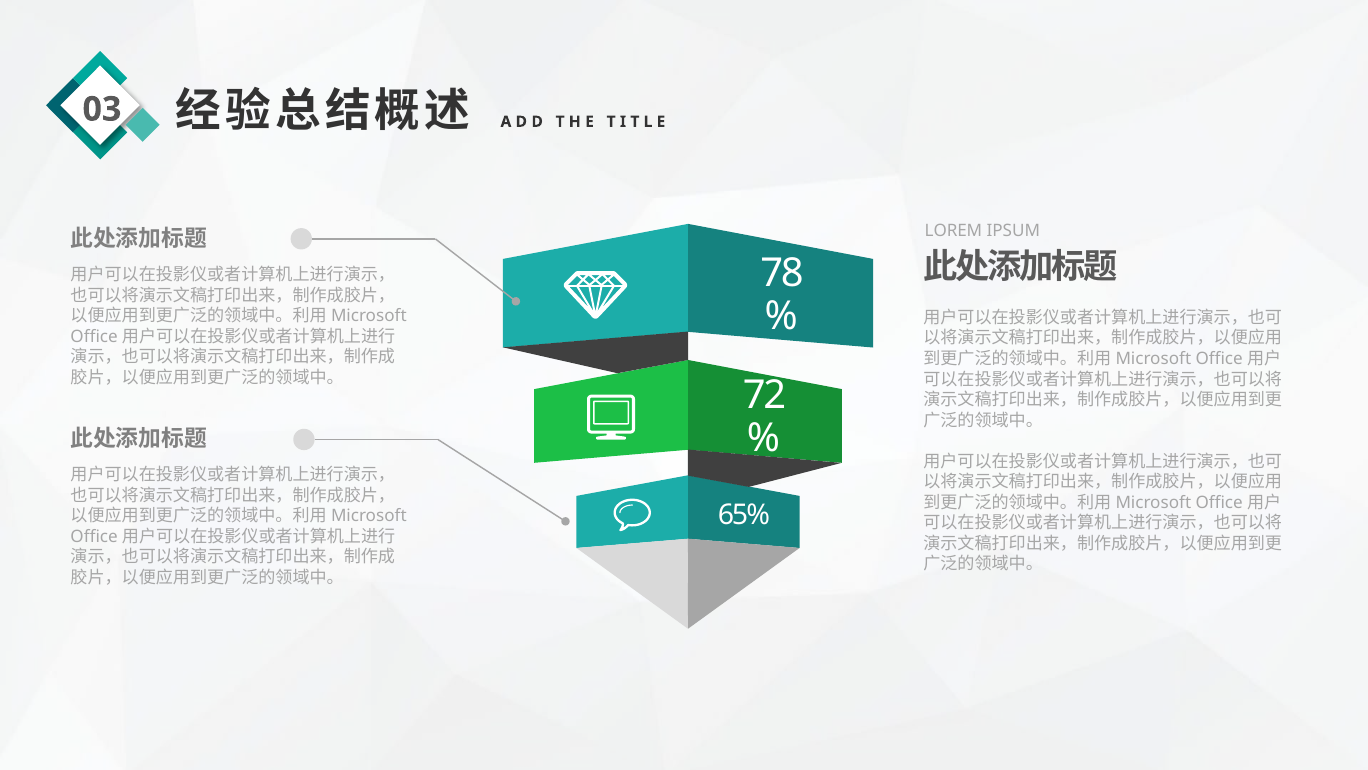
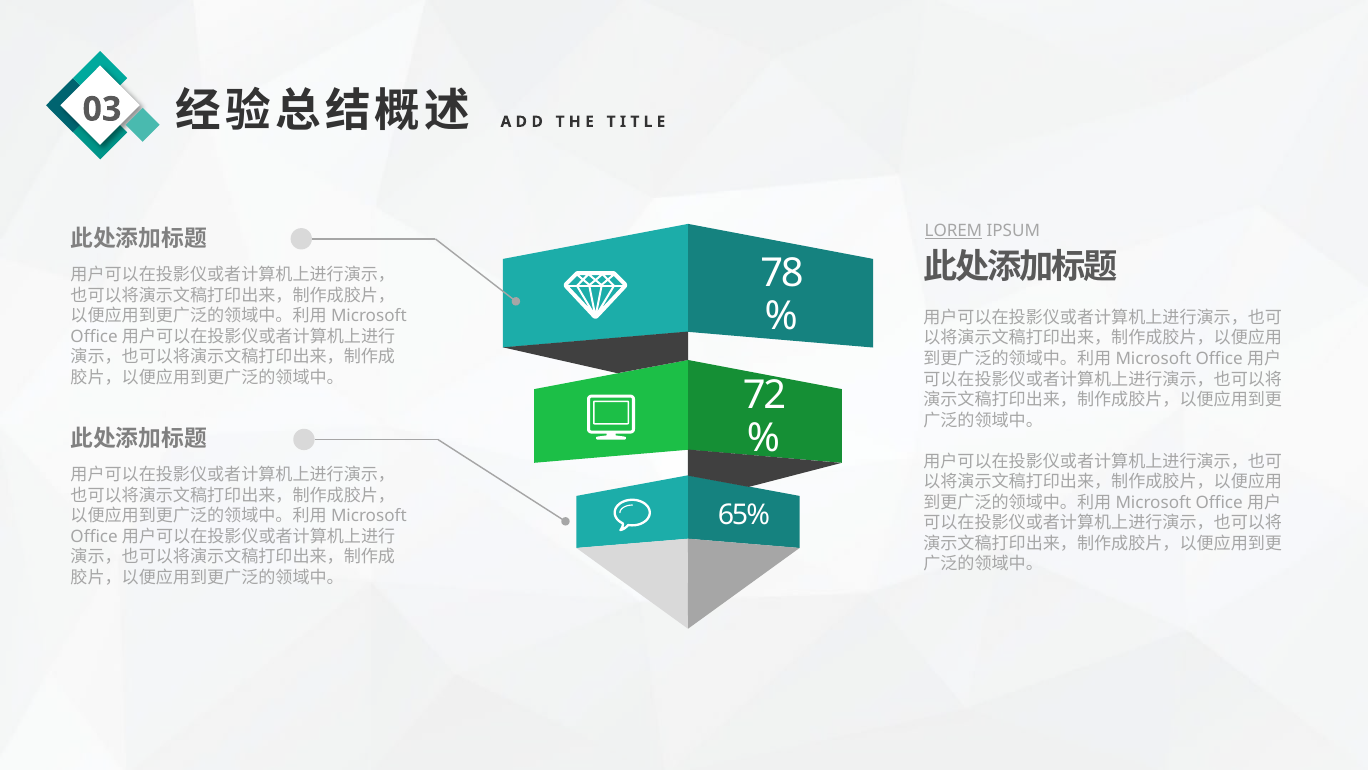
LOREM underline: none -> present (953, 231)
